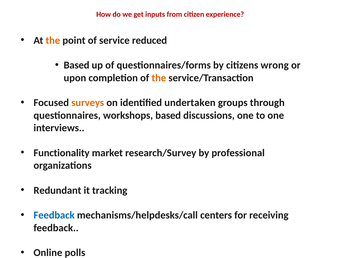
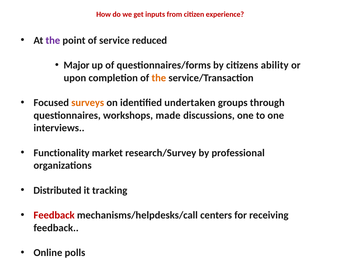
the colour: orange -> purple (53, 40)
Based: Based -> Major (77, 65)
wrong: wrong -> ability (275, 65)
workshops based: based -> made (168, 115)
Redundant: Redundant -> Distributed (57, 190)
Feedback colour: blue -> red (54, 215)
